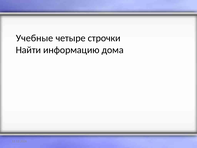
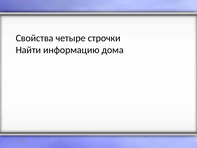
Учебные: Учебные -> Свойства (35, 38)
